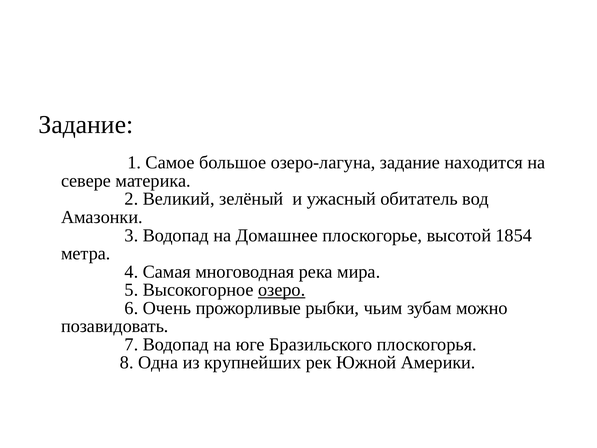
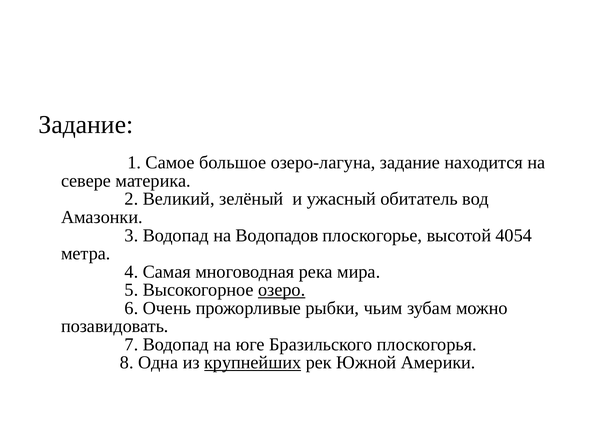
Домашнее: Домашнее -> Водопадов (277, 235)
1854: 1854 -> 4054 (514, 235)
крупнейших underline: none -> present (253, 362)
